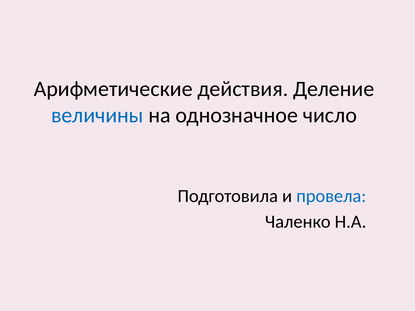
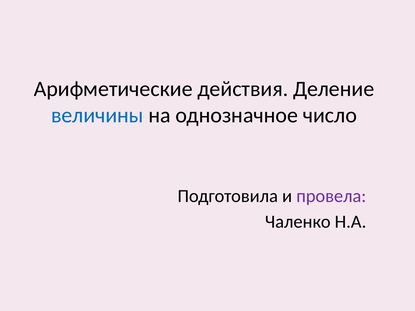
провела colour: blue -> purple (331, 196)
